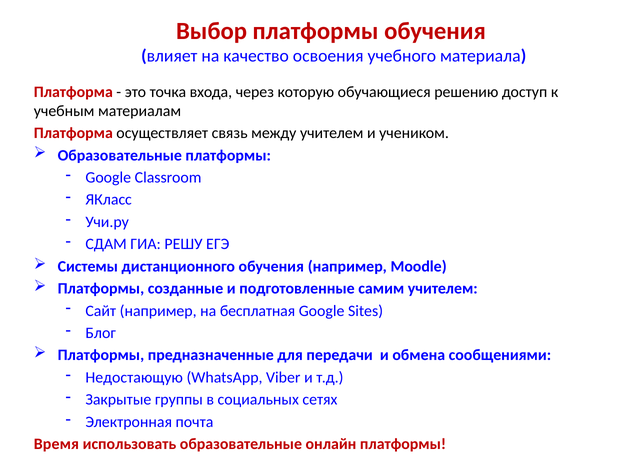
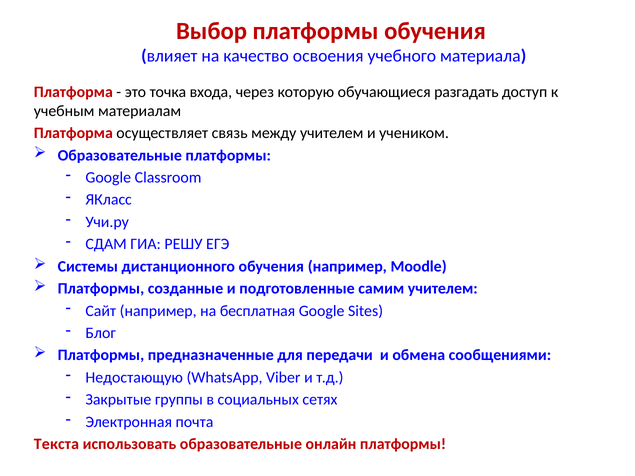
решению: решению -> разгадать (466, 92)
Время: Время -> Текста (56, 444)
